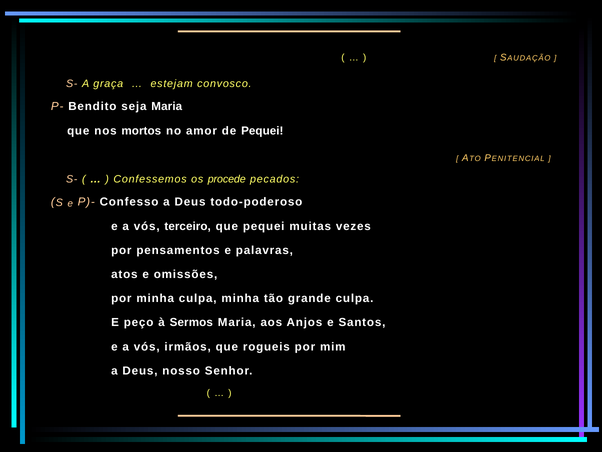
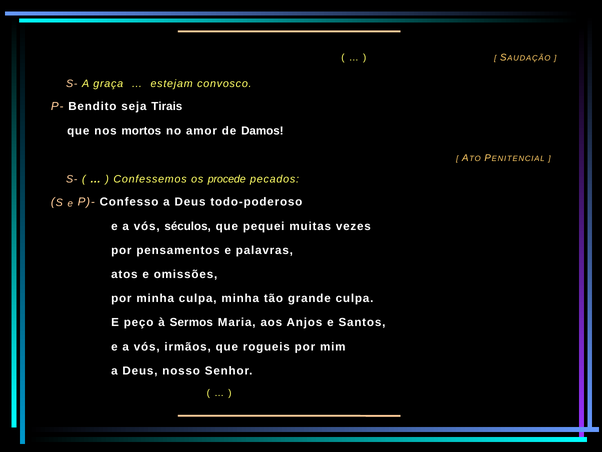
seja Maria: Maria -> Tirais (167, 107)
de Pequei: Pequei -> Damos (262, 131)
terceiro: terceiro -> séculos (188, 226)
